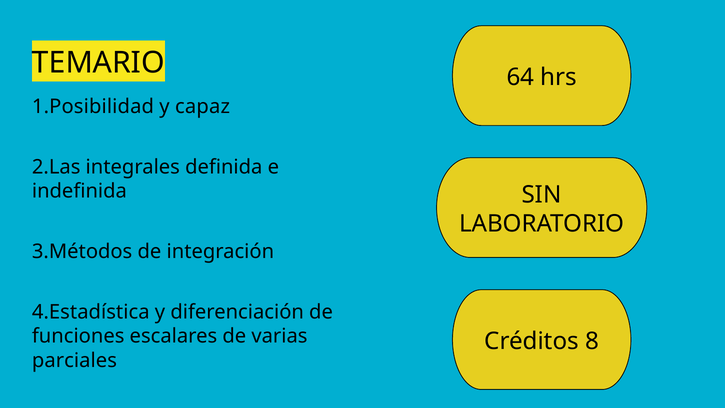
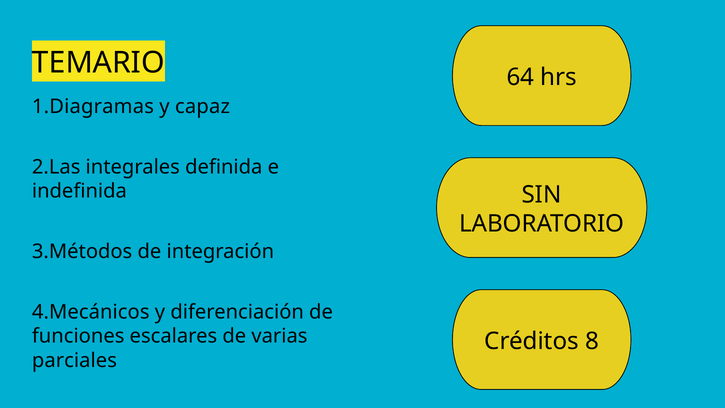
1.Posibilidad: 1.Posibilidad -> 1.Diagramas (93, 106)
4.Estadística: 4.Estadística -> 4.Mecánicos (91, 312)
